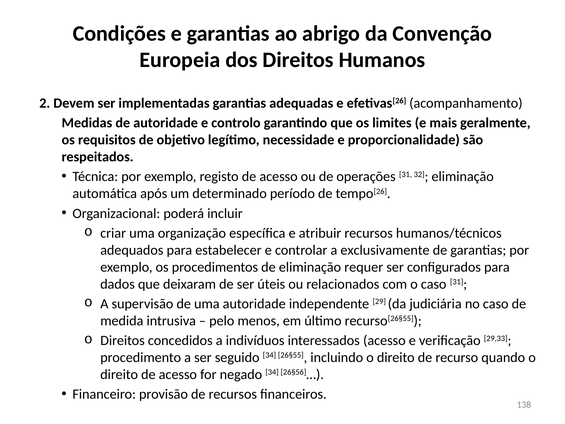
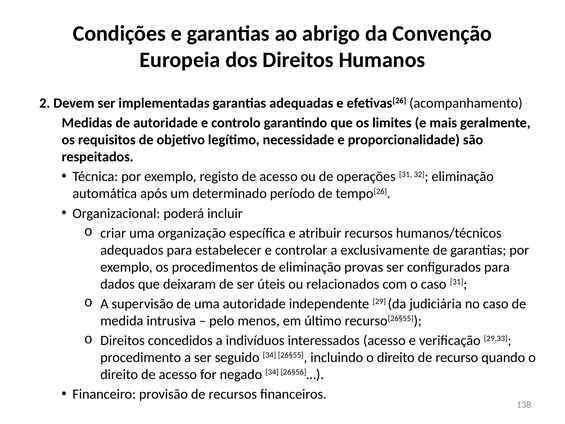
requer: requer -> provas (364, 267)
